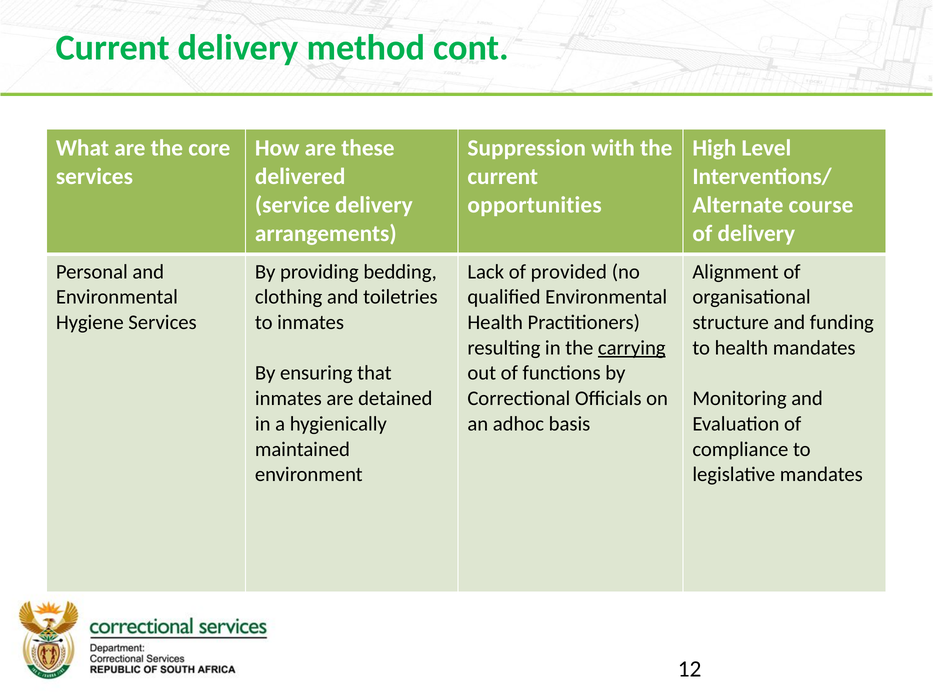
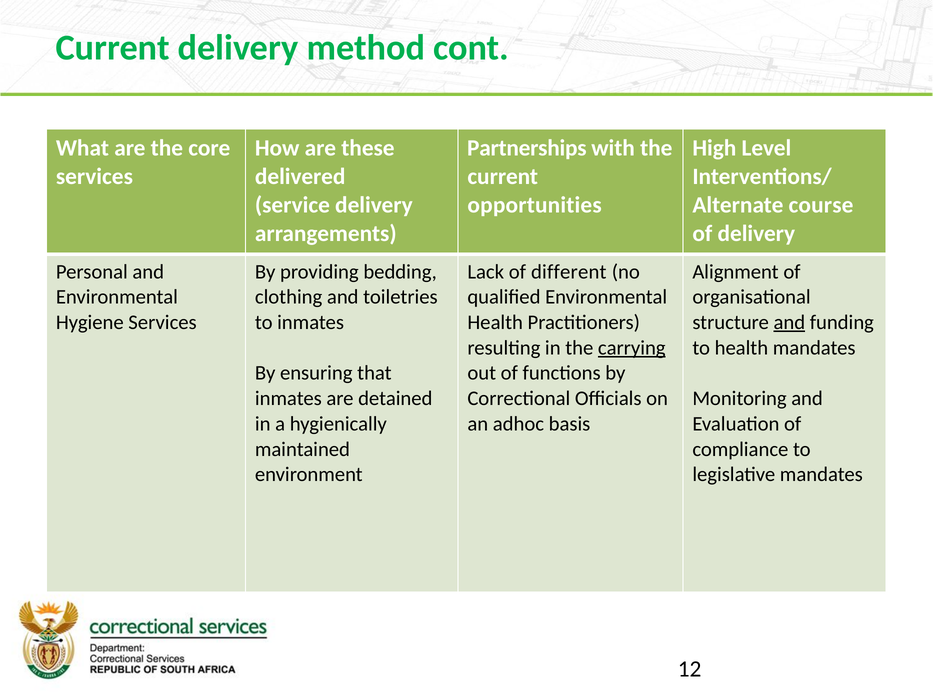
Suppression: Suppression -> Partnerships (527, 148)
provided: provided -> different (569, 272)
and underline: none -> present (789, 322)
